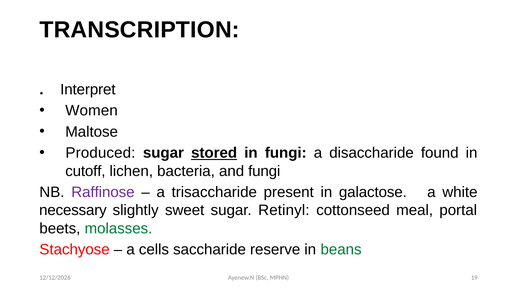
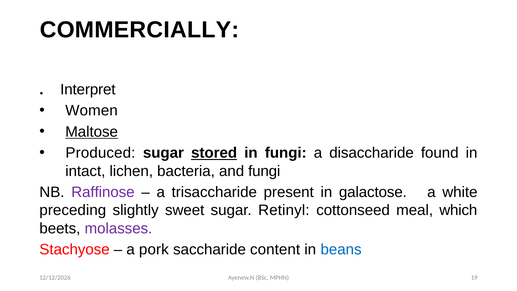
TRANSCRIPTION: TRANSCRIPTION -> COMMERCIALLY (139, 30)
Maltose underline: none -> present (92, 132)
cutoff: cutoff -> intact (85, 171)
necessary: necessary -> preceding (73, 210)
portal: portal -> which (458, 210)
molasses colour: green -> purple (118, 228)
cells: cells -> pork (154, 249)
reserve: reserve -> content (275, 249)
beans colour: green -> blue (341, 249)
